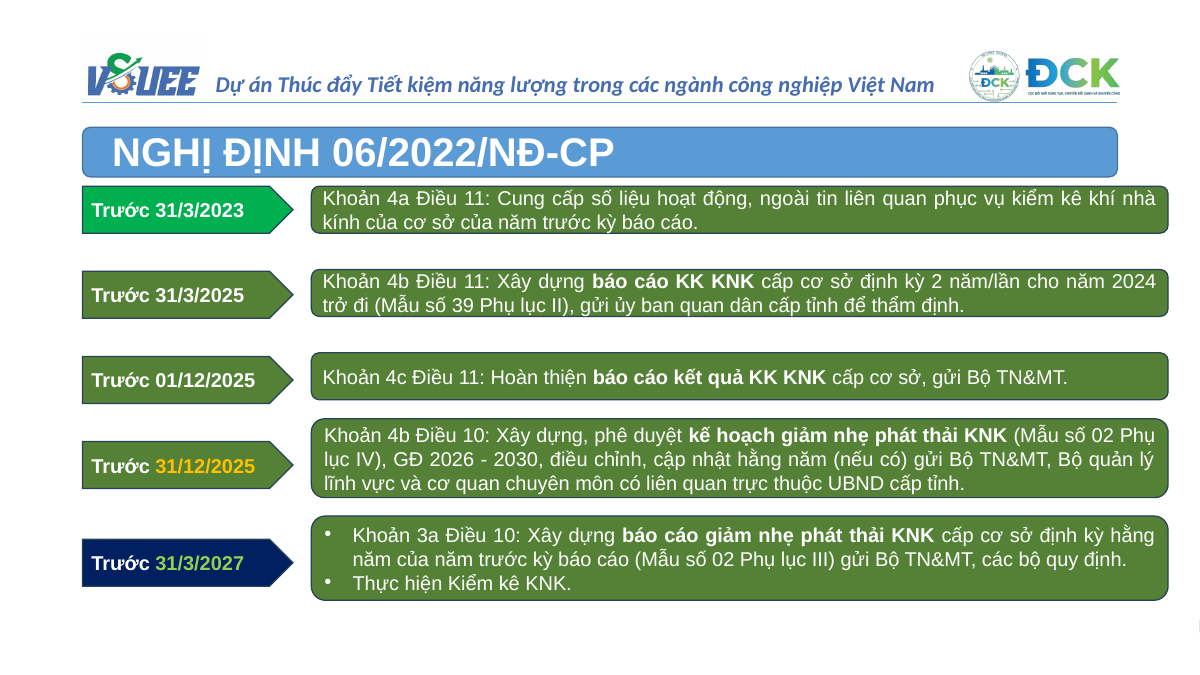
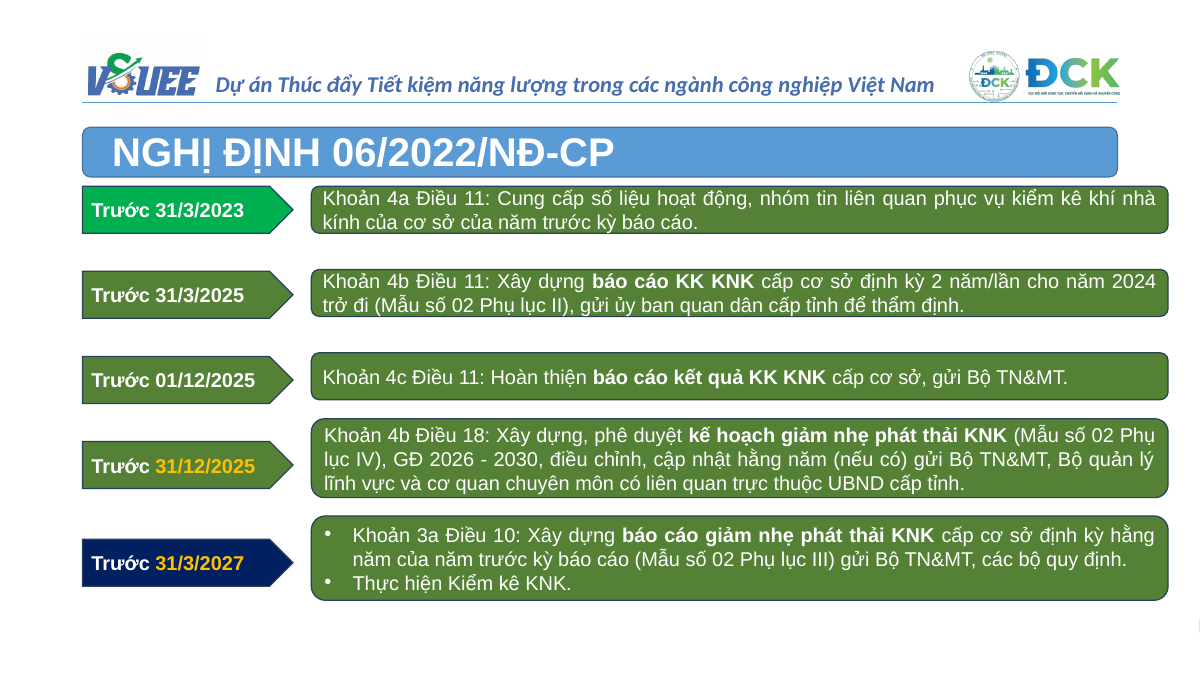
ngoài: ngoài -> nhóm (785, 199)
đi Mẫu số 39: 39 -> 02 (463, 306)
4b Điều 10: 10 -> 18 (476, 436)
31/3/2027 colour: light green -> yellow (200, 564)
